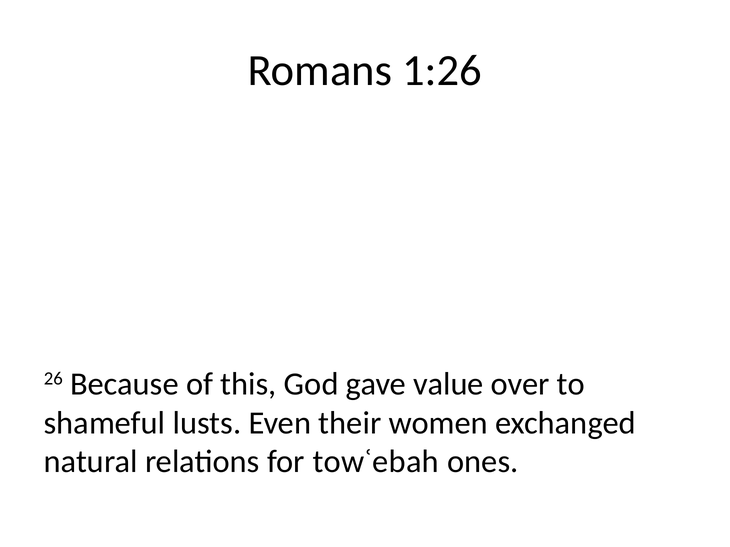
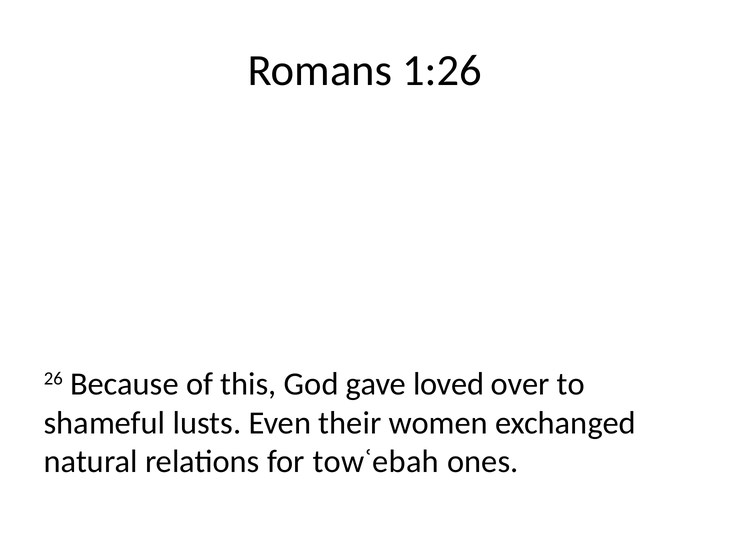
value: value -> loved (449, 384)
